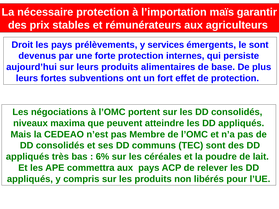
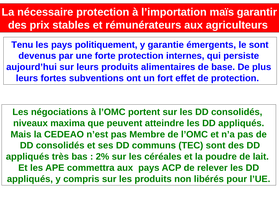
Droit: Droit -> Tenu (22, 45)
prélèvements: prélèvements -> politiquement (106, 45)
services: services -> garantie (166, 45)
6%: 6% -> 2% (102, 157)
